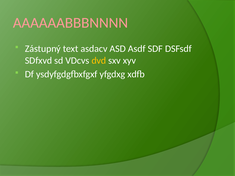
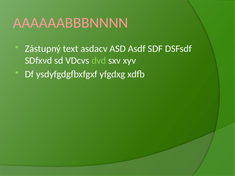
dvd colour: yellow -> light green (99, 61)
